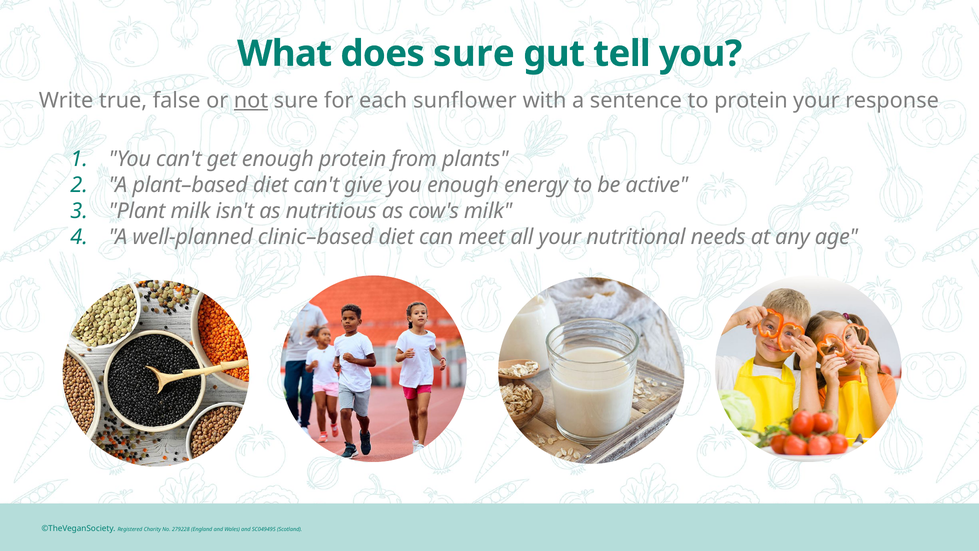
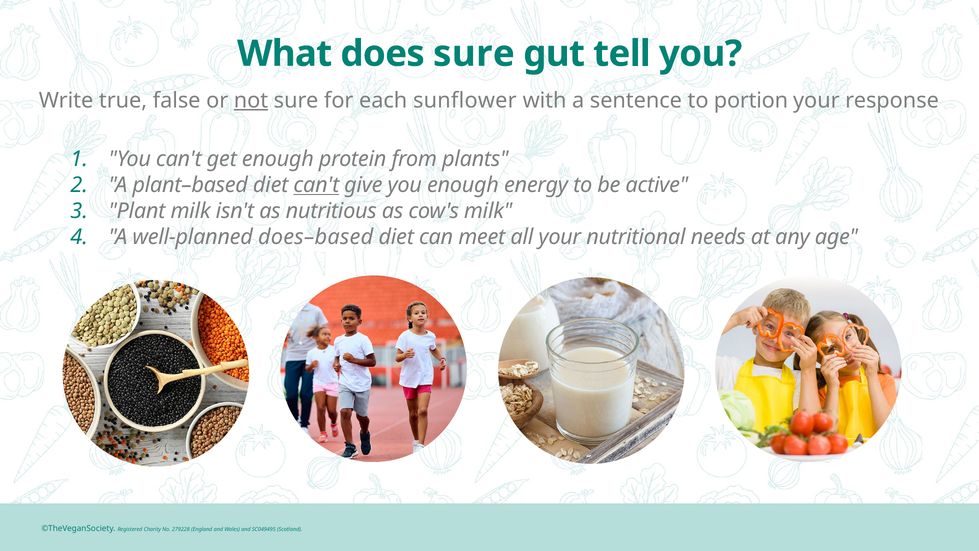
to protein: protein -> portion (751, 100)
can't underline: none -> present (316, 185)
clinic–based: clinic–based -> does–based (316, 237)
